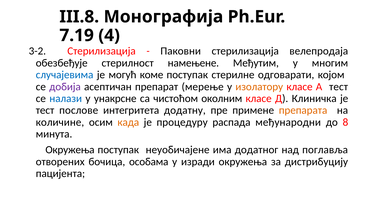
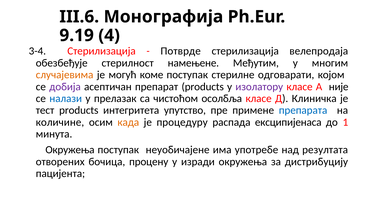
III.8: III.8 -> III.6 (79, 17)
7.19: 7.19 -> 9.19 (77, 35)
3-2: 3-2 -> 3-4 (37, 51)
Паковни: Паковни -> Потврде (181, 51)
случајевима colour: blue -> orange (65, 75)
препарат мерење: мерење -> products (203, 87)
изолатору colour: orange -> purple (259, 87)
А тест: тест -> није (339, 87)
унакрсне: унакрсне -> прелазак (115, 99)
околним: околним -> осолбља (222, 99)
тест послове: послове -> products (79, 110)
додатну: додатну -> упутство (185, 110)
препарата colour: orange -> blue (303, 110)
међународни: међународни -> ексципијенаса (288, 122)
8: 8 -> 1 (345, 122)
додатног: додатног -> употребе (257, 150)
поглавља: поглавља -> резултатa (325, 150)
особама: особама -> процену (149, 162)
